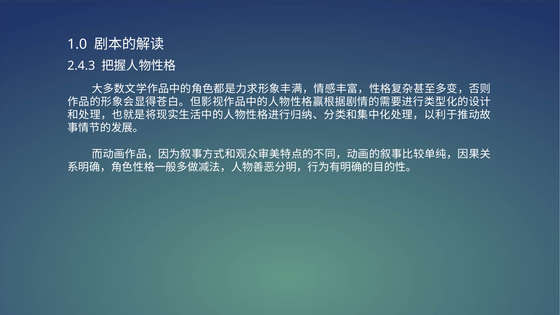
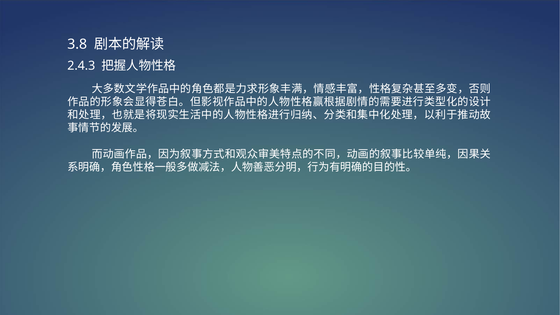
1.0: 1.0 -> 3.8 (77, 44)
